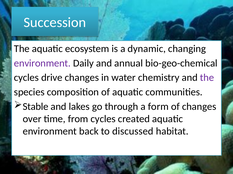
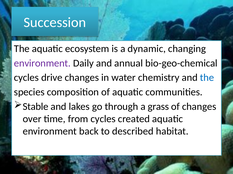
the colour: purple -> blue (207, 78)
form: form -> grass (158, 107)
discussed: discussed -> described (133, 132)
